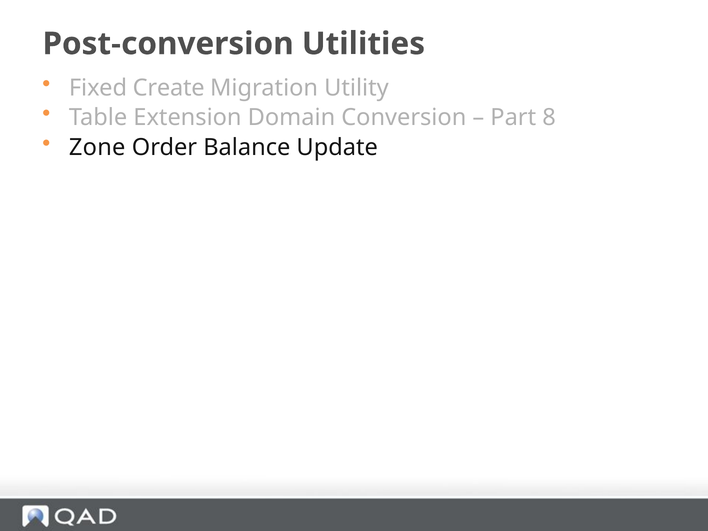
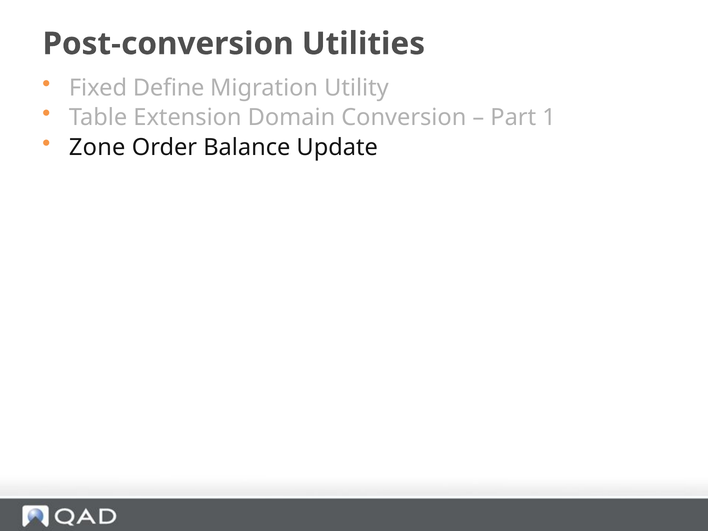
Create: Create -> Define (169, 88)
8: 8 -> 1 (549, 118)
